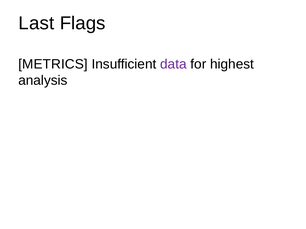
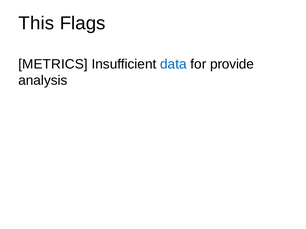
Last: Last -> This (36, 23)
data colour: purple -> blue (173, 64)
highest: highest -> provide (232, 64)
